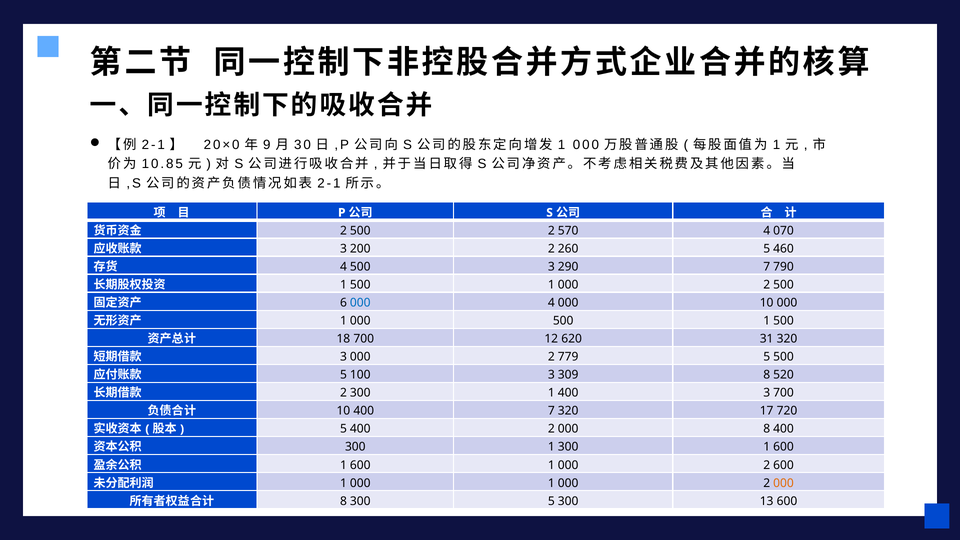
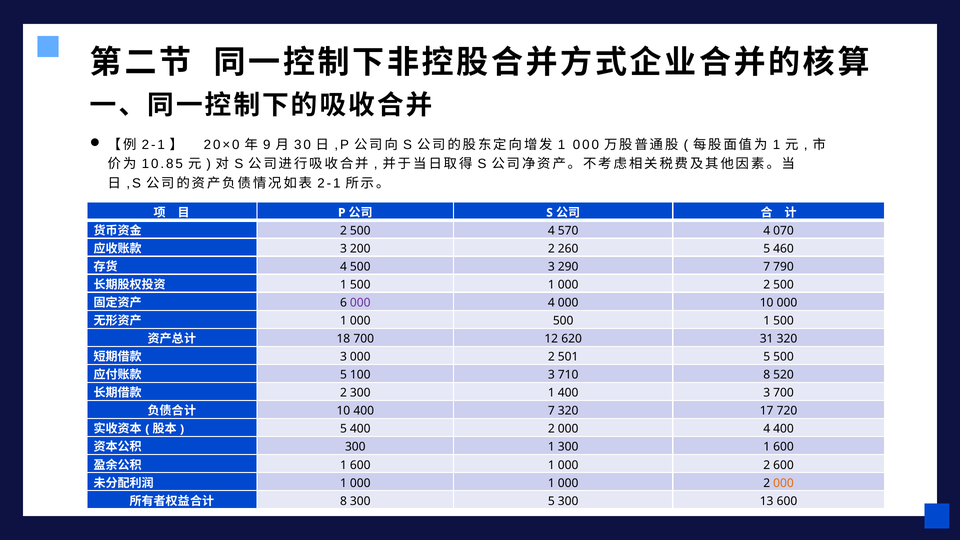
500 2: 2 -> 4 (551, 231)
000 colour: blue -> purple (360, 303)
779: 779 -> 501 (568, 357)
309: 309 -> 710 (568, 375)
2 000 8: 8 -> 4 (767, 429)
